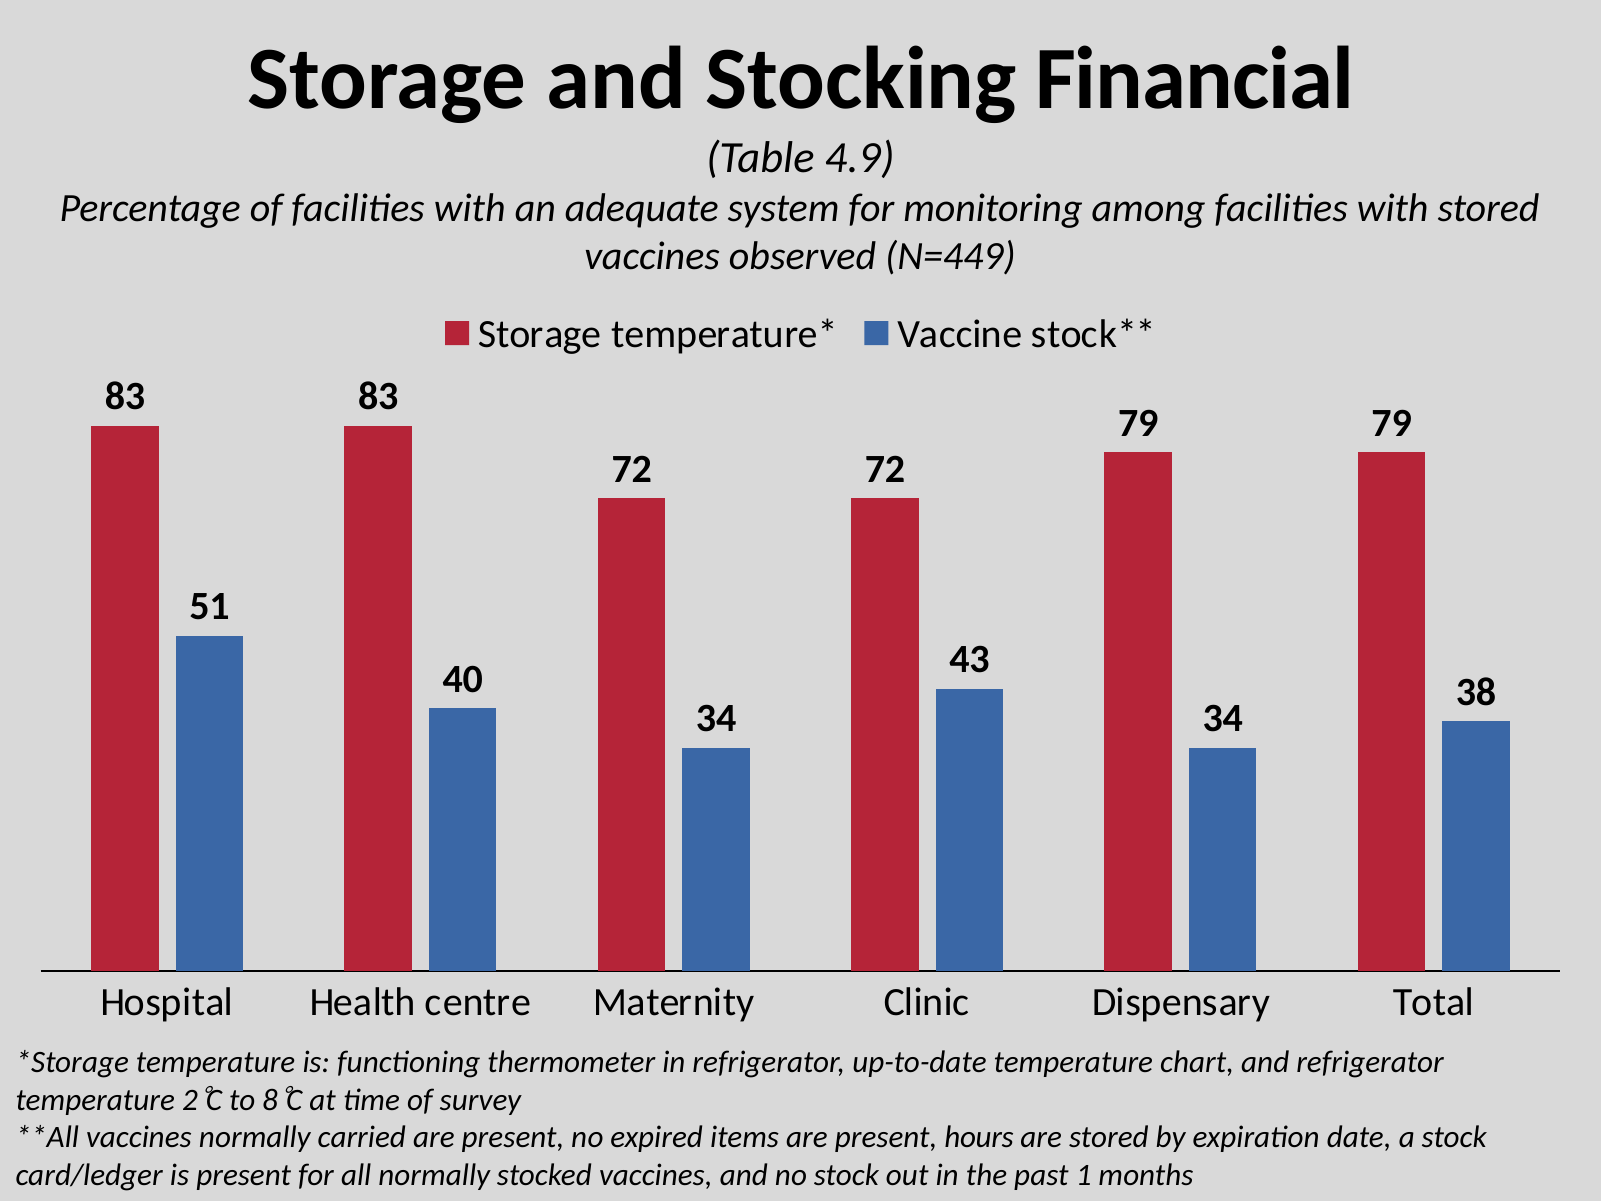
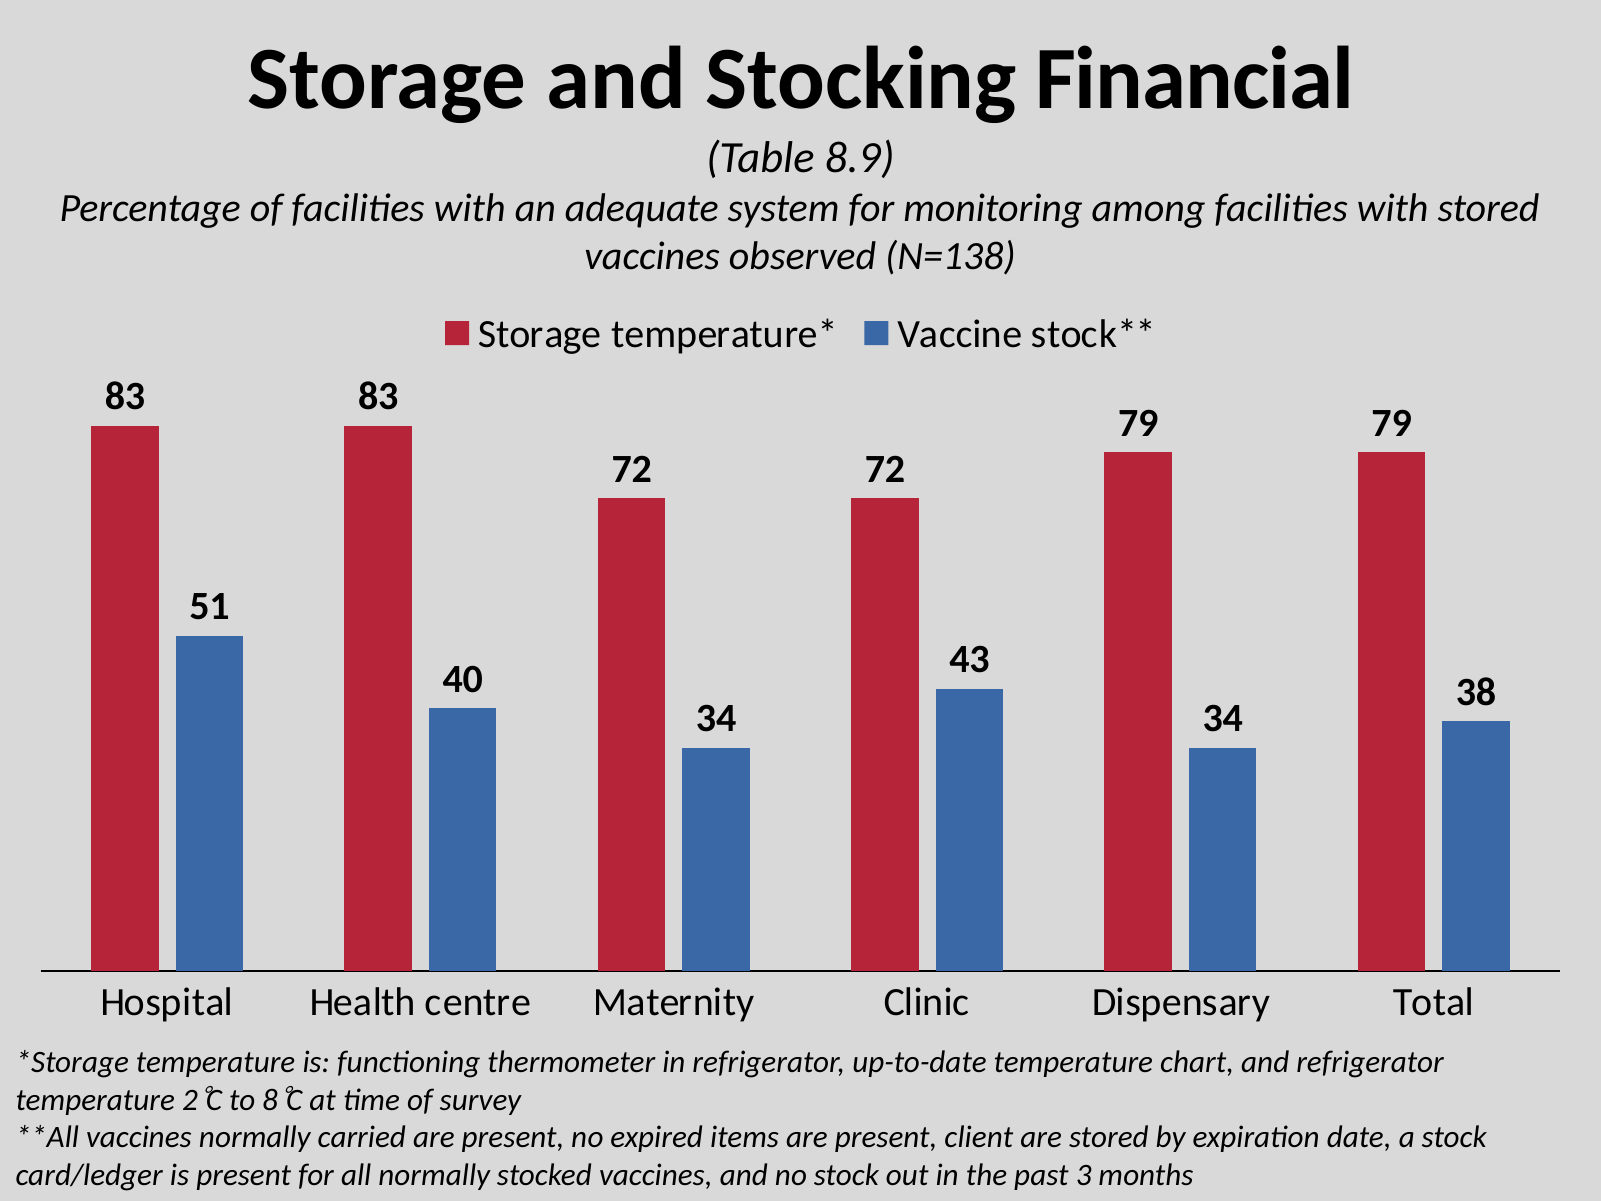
4.9: 4.9 -> 8.9 (860, 158)
N=449: N=449 -> N=138 (950, 256)
hours: hours -> client (979, 1137)
1: 1 -> 3 (1084, 1175)
